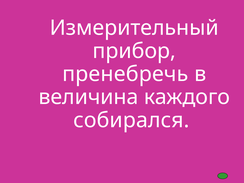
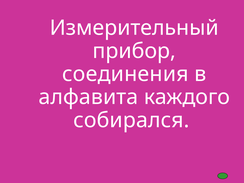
пренебречь: пренебречь -> соединения (125, 74)
величина: величина -> алфавита (88, 97)
